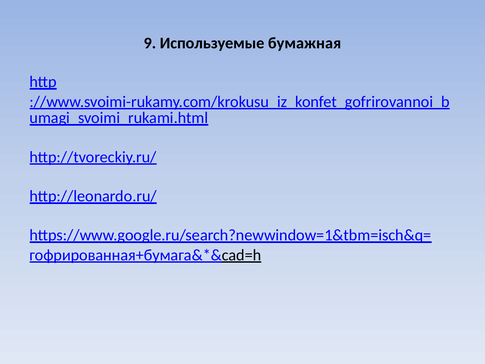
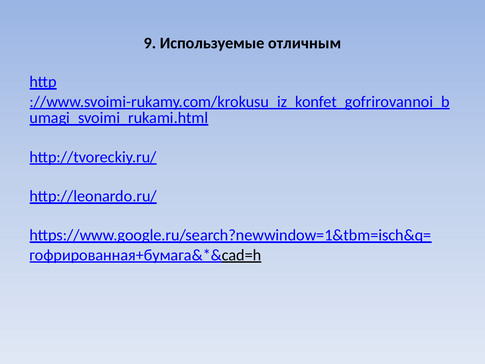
бумажная: бумажная -> отличным (305, 43)
